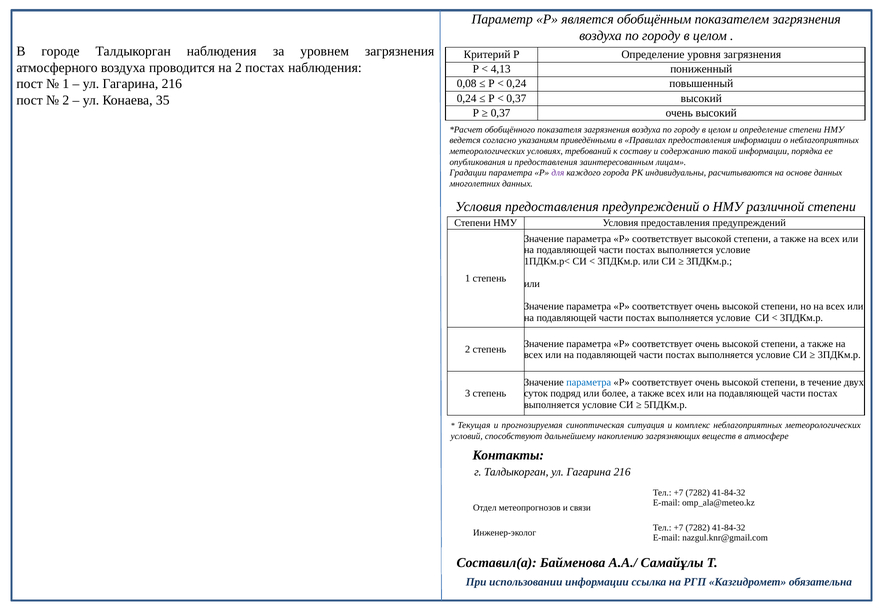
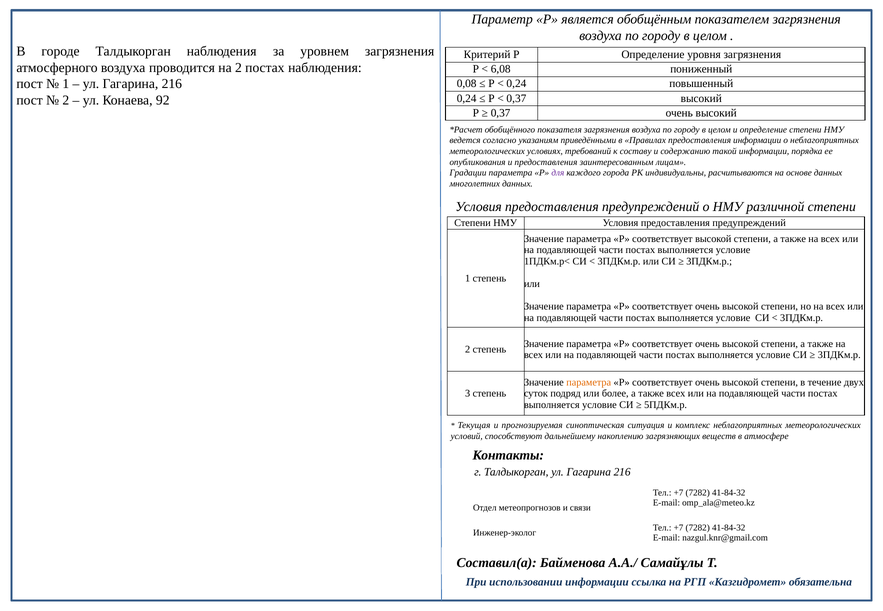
4,13: 4,13 -> 6,08 (501, 69)
35: 35 -> 92 (163, 100)
параметра colour: blue -> orange (589, 382)
